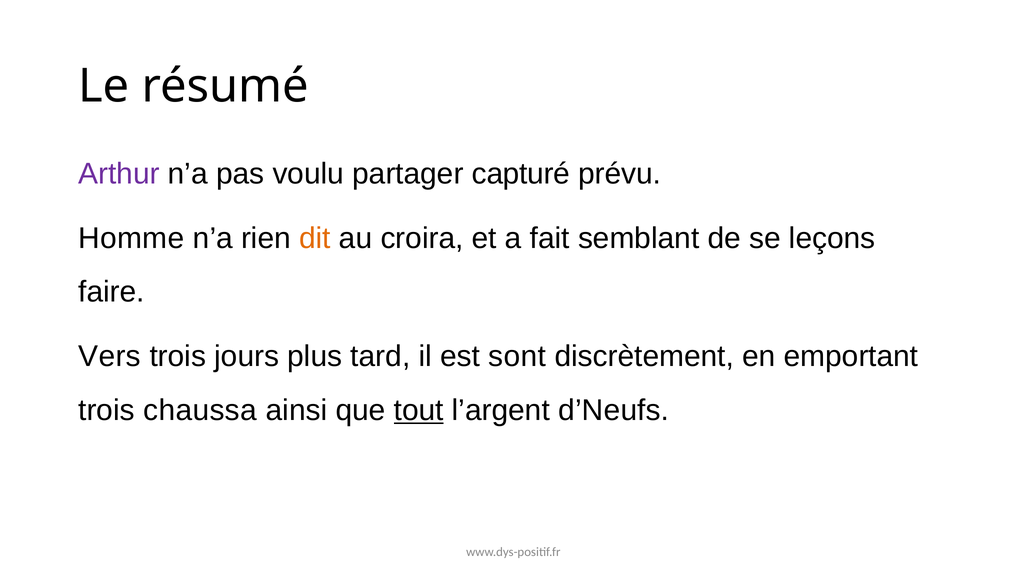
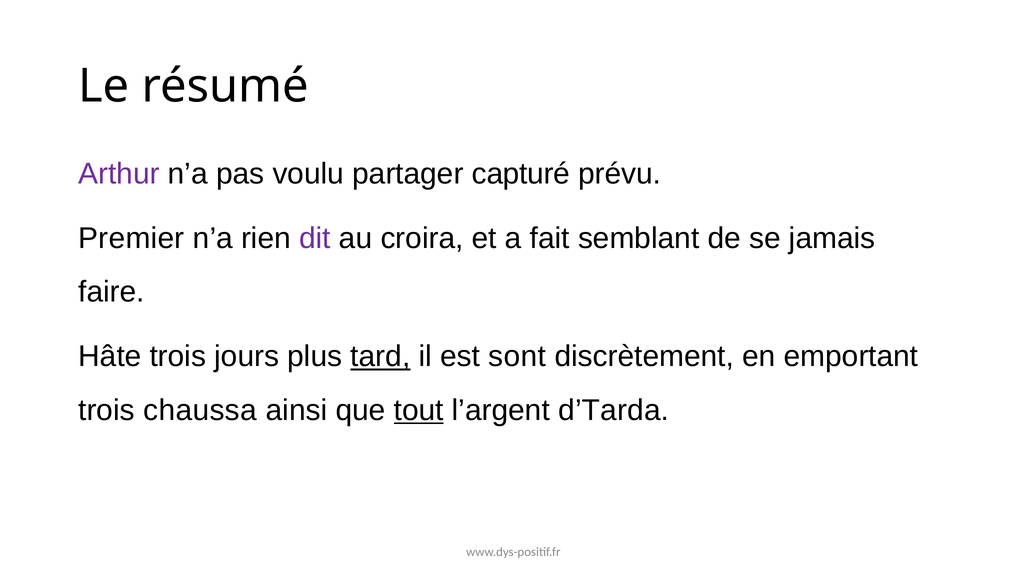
Homme: Homme -> Premier (131, 238)
dit colour: orange -> purple (315, 238)
leçons: leçons -> jamais (832, 238)
Vers: Vers -> Hâte (110, 356)
tard underline: none -> present (380, 356)
d’Neufs: d’Neufs -> d’Tarda (614, 410)
